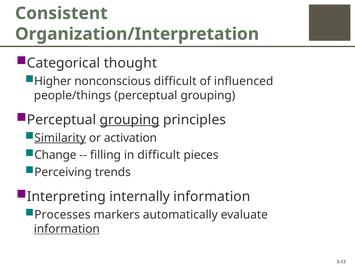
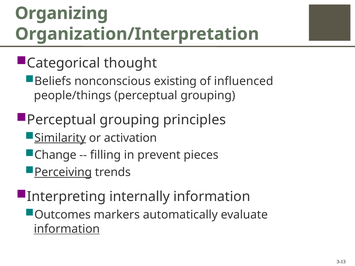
Consistent: Consistent -> Organizing (61, 13)
Higher: Higher -> Beliefs (53, 81)
nonconscious difficult: difficult -> existing (175, 81)
grouping underline: present -> none (130, 120)
in difficult: difficult -> prevent (159, 155)
Perceiving underline: none -> present (63, 172)
Processes: Processes -> Outcomes (63, 215)
